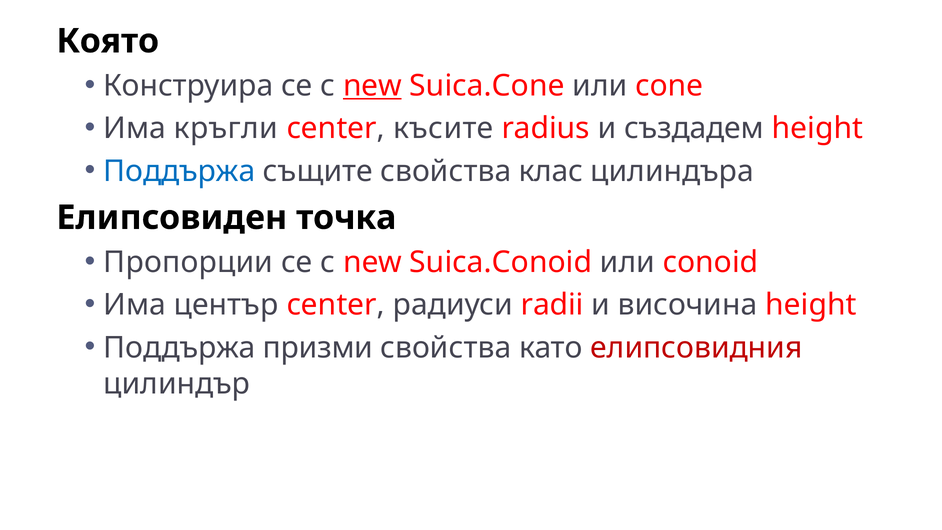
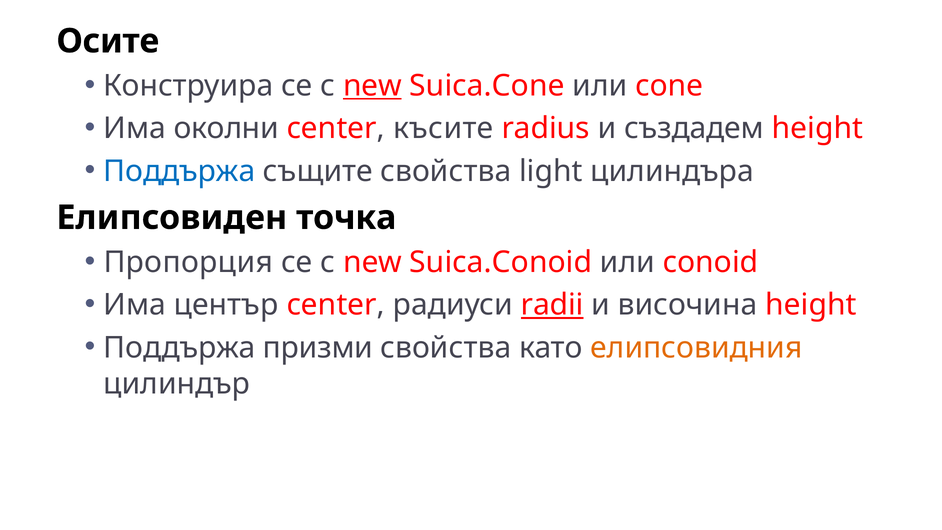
Която: Която -> Осите (108, 41)
кръгли: кръгли -> околни (226, 128)
клас: клас -> light (551, 171)
Пропорции: Пропорции -> Пропорция (188, 262)
radii underline: none -> present (552, 305)
елипсовидния colour: red -> orange (696, 348)
